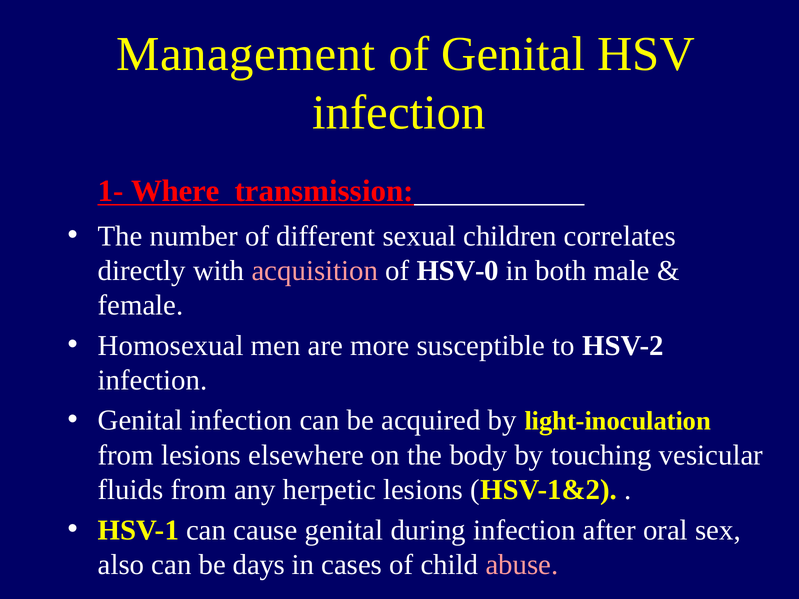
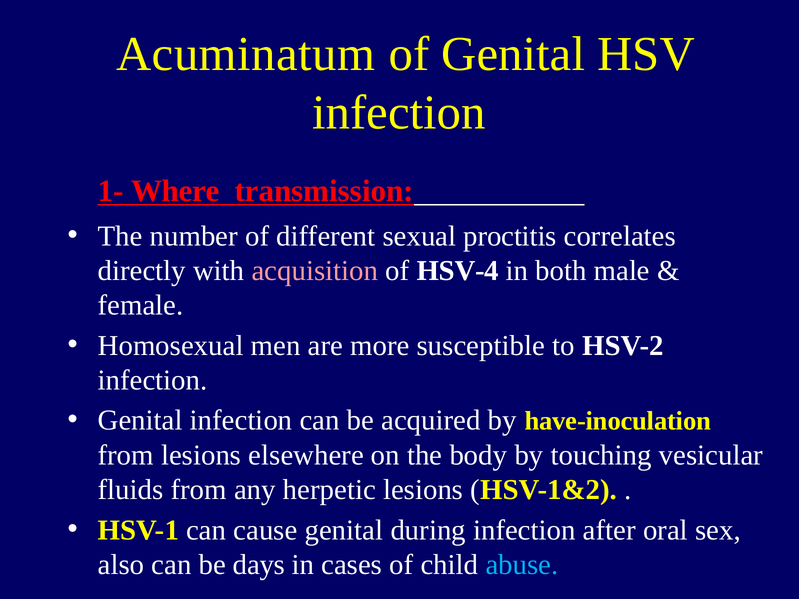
Management: Management -> Acuminatum (246, 54)
children: children -> proctitis (510, 236)
HSV-0: HSV-0 -> HSV-4 (458, 271)
light-inoculation: light-inoculation -> have-inoculation (618, 421)
abuse colour: pink -> light blue (522, 565)
